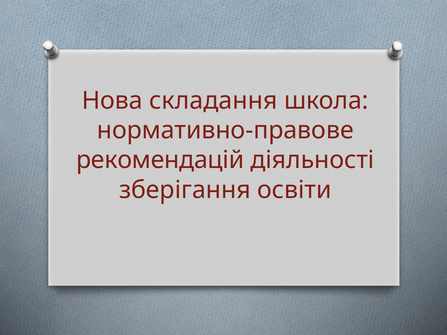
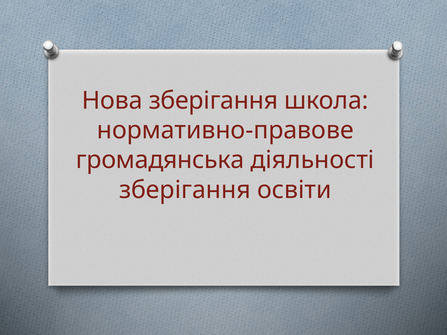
Нова складання: складання -> зберігання (213, 101)
рекомендацій: рекомендацій -> громадянська (160, 160)
